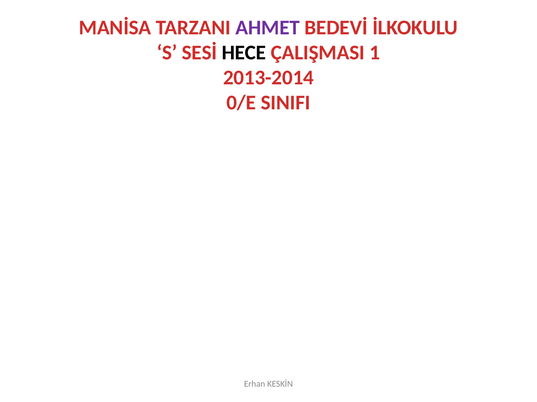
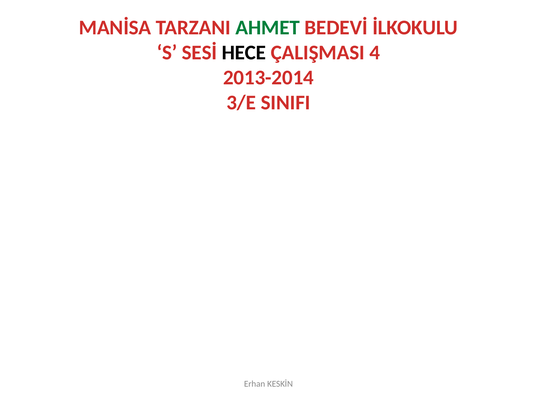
AHMET colour: purple -> green (268, 28)
1: 1 -> 4 (375, 53)
0/E: 0/E -> 3/E (241, 103)
